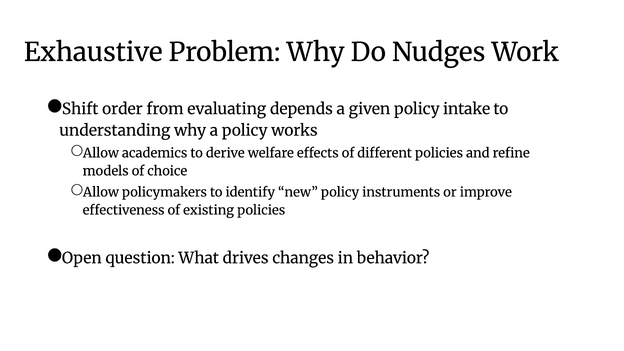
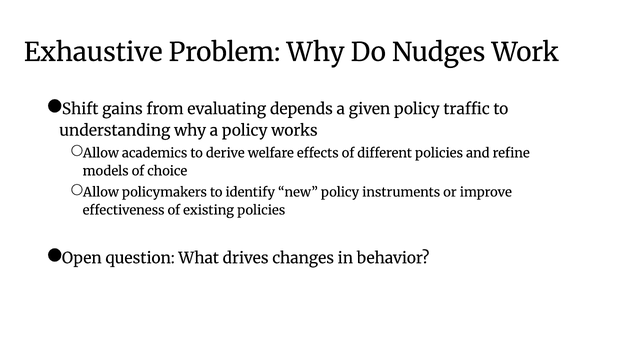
order: order -> gains (122, 109)
intake: intake -> traffic (467, 109)
